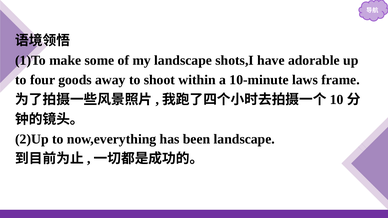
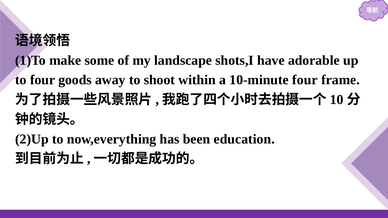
10-minute laws: laws -> four (305, 80)
been landscape: landscape -> education (244, 139)
